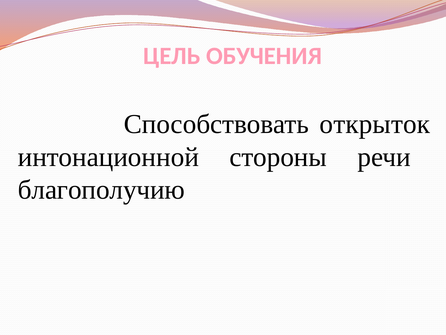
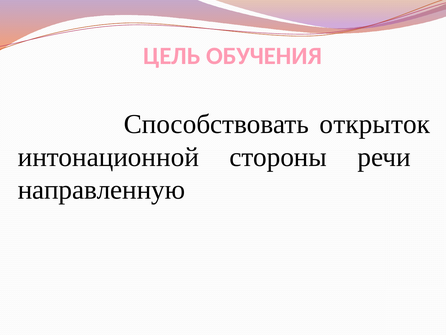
благополучию: благополучию -> направленную (101, 190)
